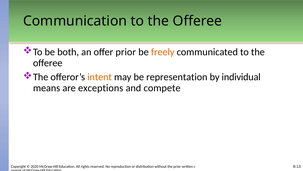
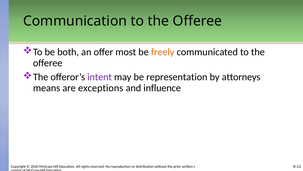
offer prior: prior -> most (126, 52)
intent colour: orange -> purple (100, 77)
individual: individual -> attorneys (241, 77)
compete: compete -> influence (162, 88)
